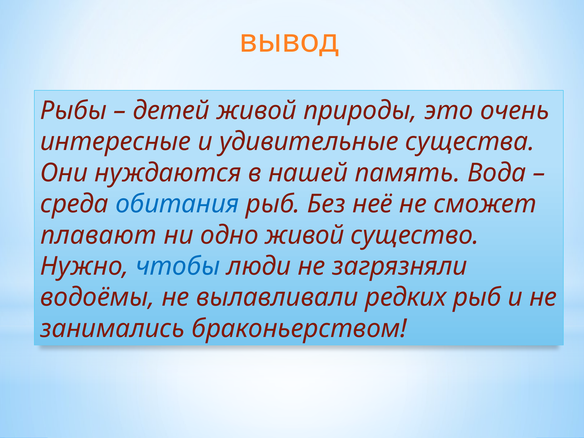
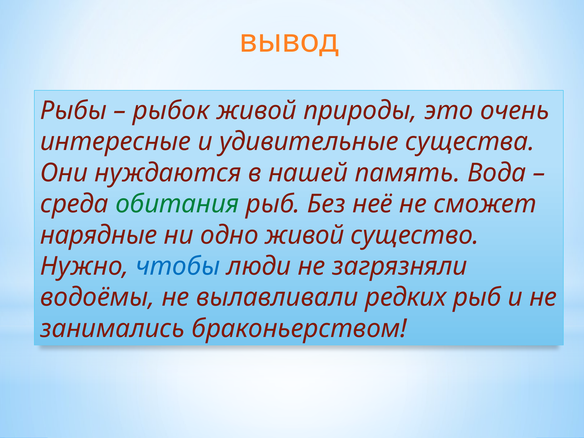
детей: детей -> рыбок (171, 110)
обитания colour: blue -> green (177, 204)
плавают: плавают -> нарядные (99, 235)
